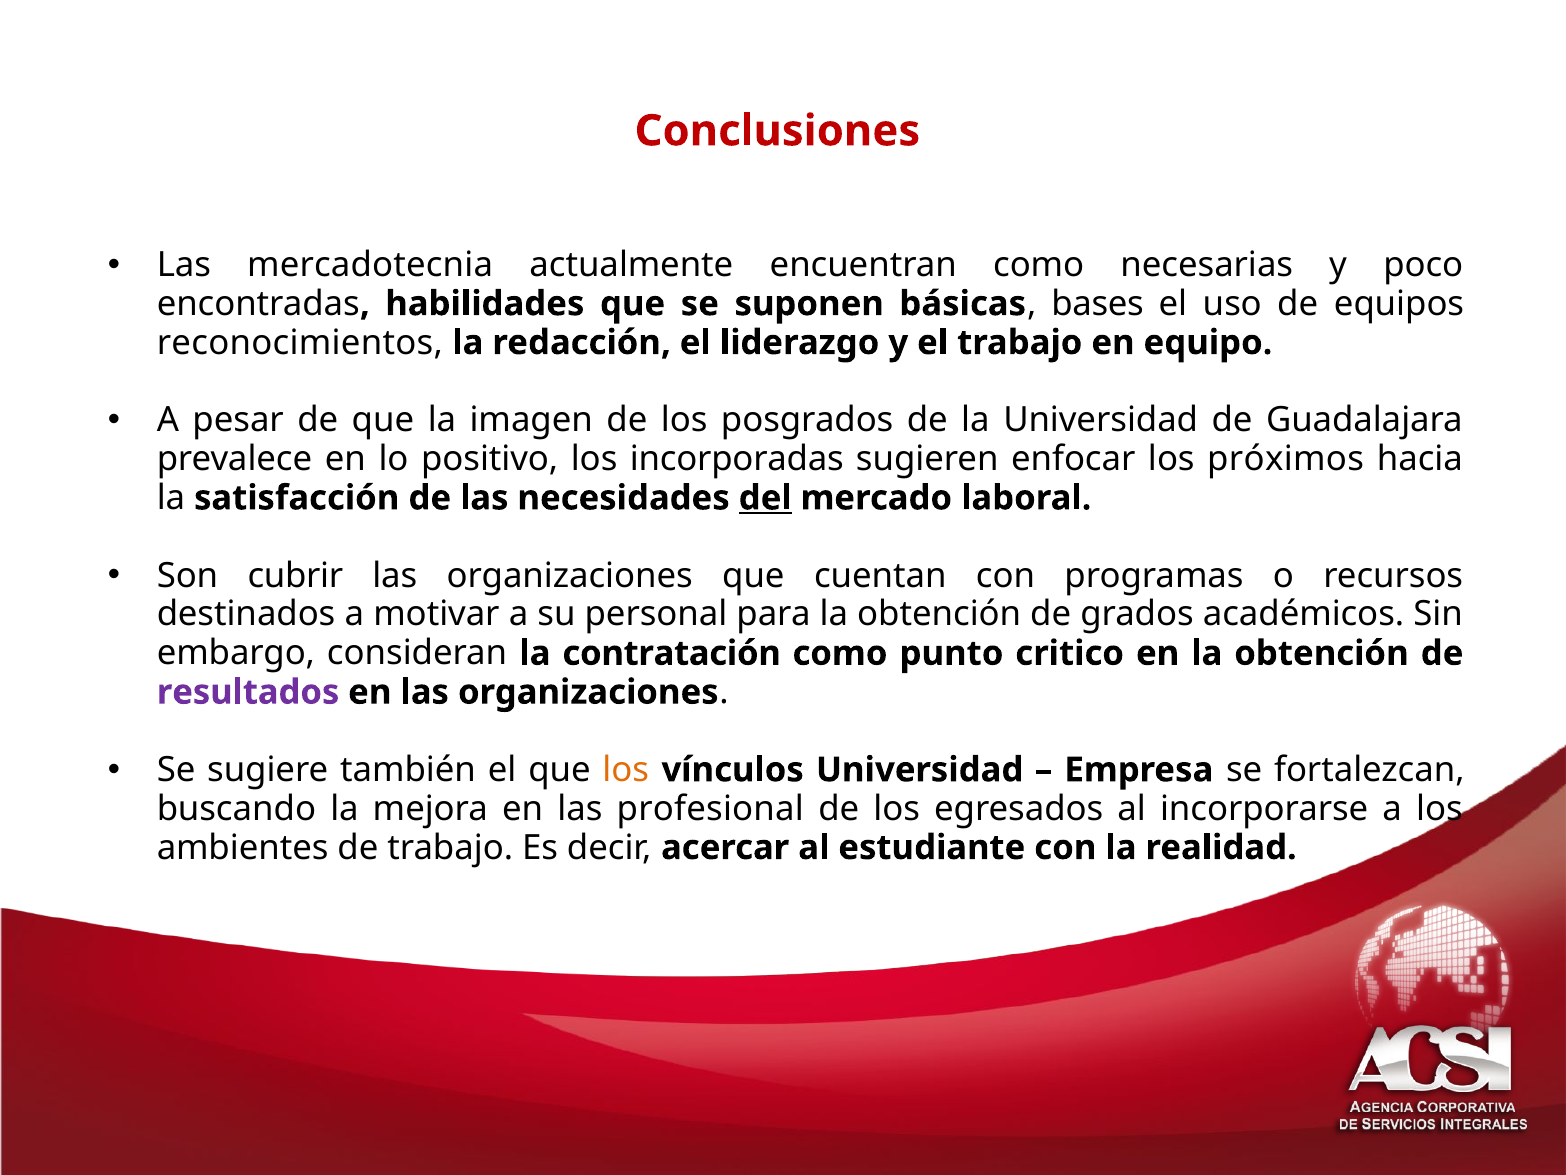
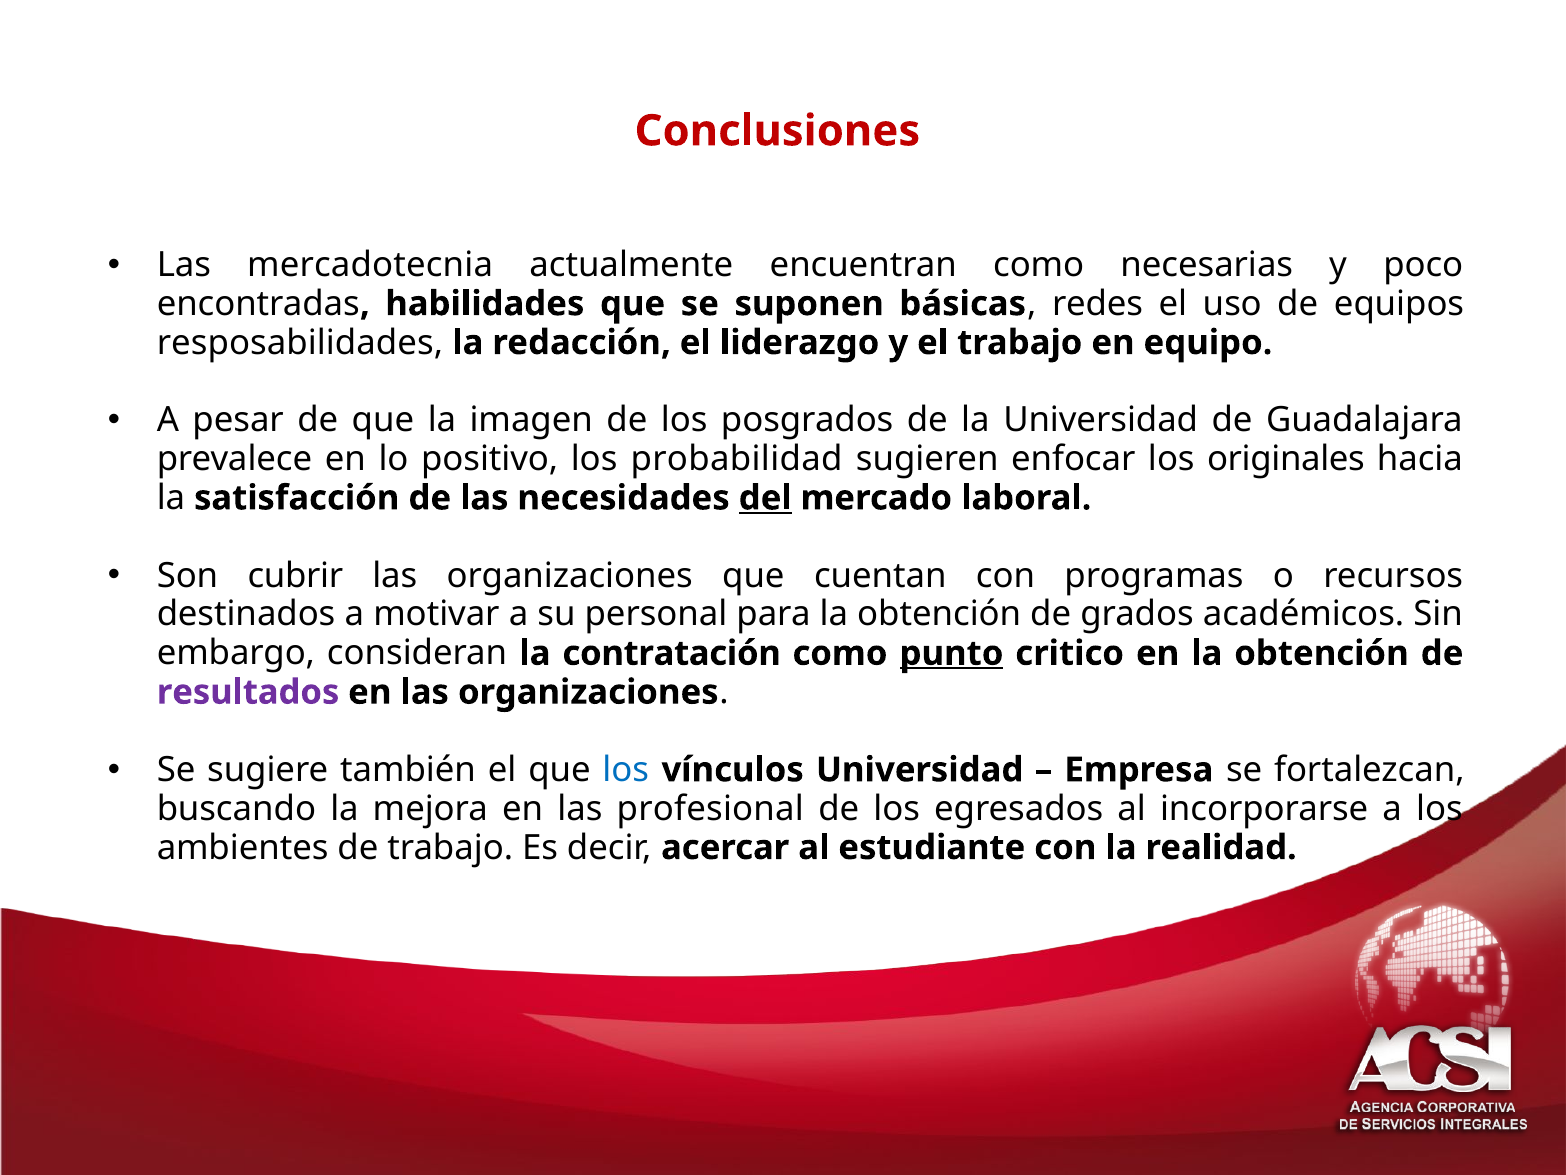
bases: bases -> redes (1098, 304)
reconocimientos: reconocimientos -> resposabilidades (300, 342)
incorporadas: incorporadas -> probabilidad (737, 459)
próximos: próximos -> originales (1286, 459)
punto underline: none -> present (952, 653)
los colour: orange -> blue (626, 770)
